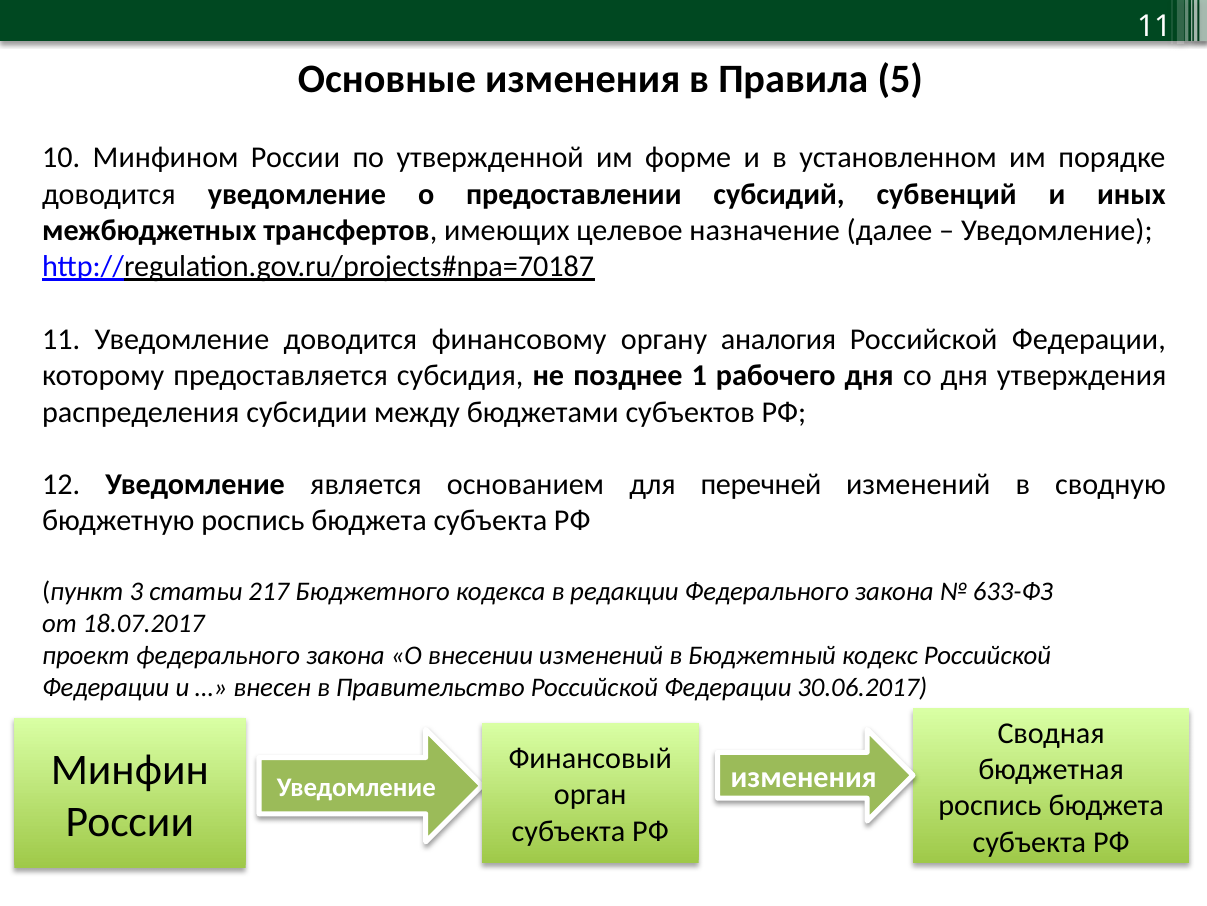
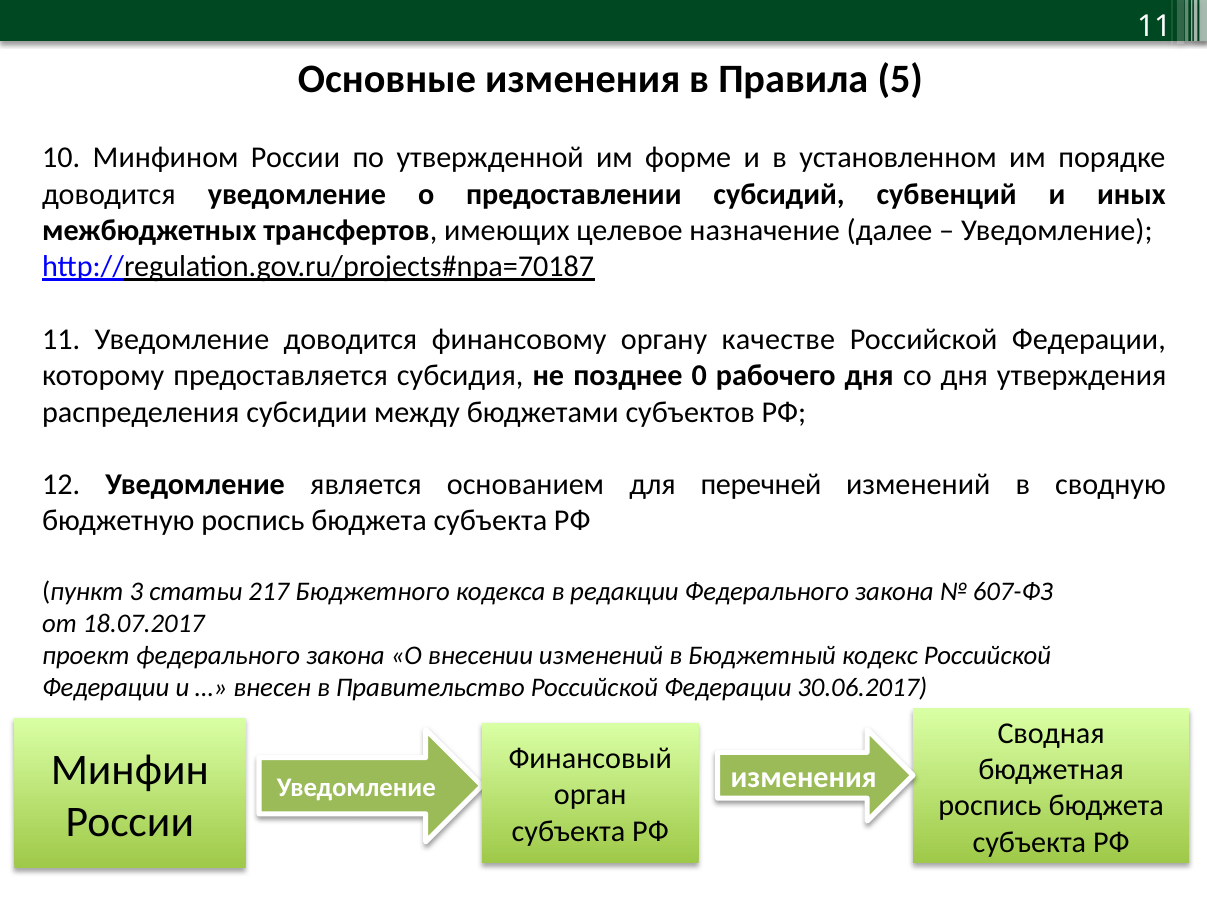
аналогия: аналогия -> качестве (778, 340)
1: 1 -> 0 (699, 376)
633-ФЗ: 633-ФЗ -> 607-ФЗ (1013, 591)
